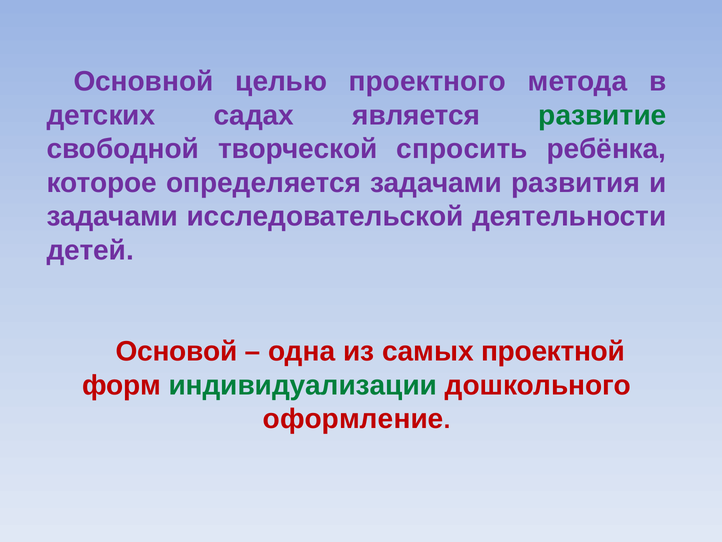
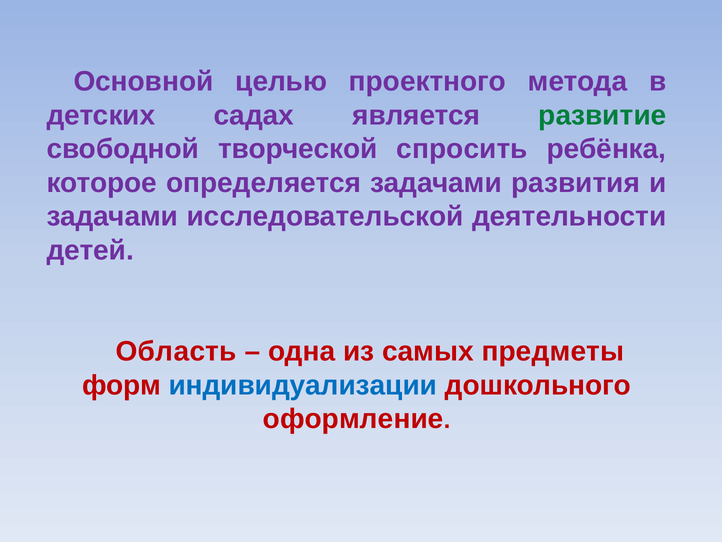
Основой: Основой -> Область (176, 351)
проектной: проектной -> предметы (553, 351)
индивидуализации colour: green -> blue (303, 385)
